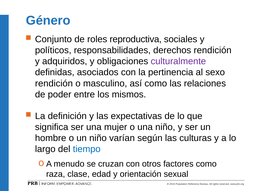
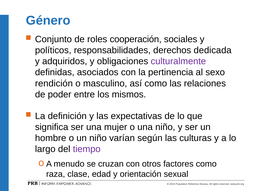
reproductiva: reproductiva -> cooperación (136, 39)
derechos rendición: rendición -> dedicada (213, 50)
tiempo colour: blue -> purple (87, 149)
